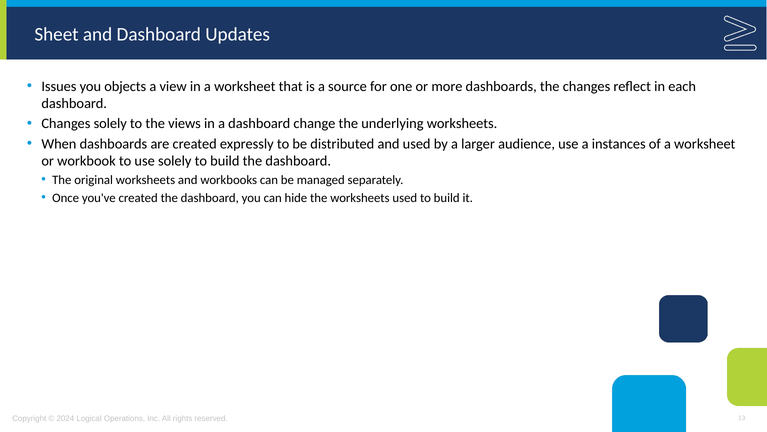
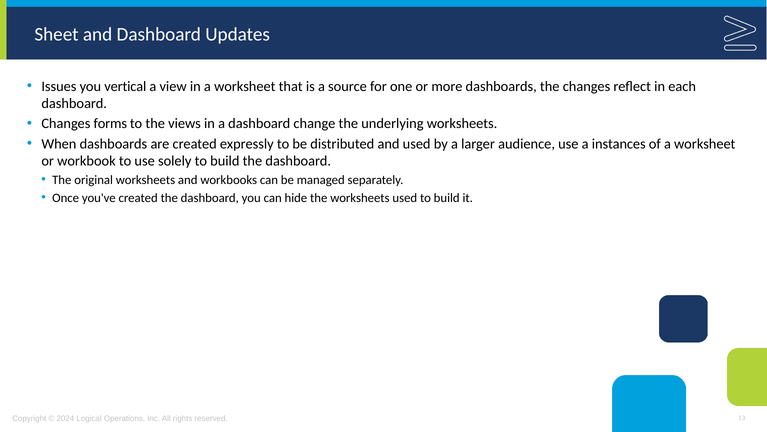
objects: objects -> vertical (125, 86)
Changes solely: solely -> forms (110, 124)
